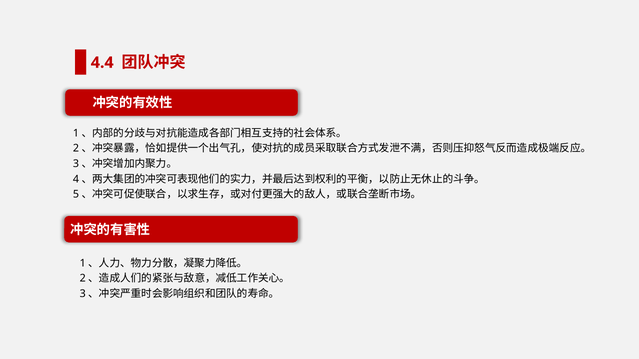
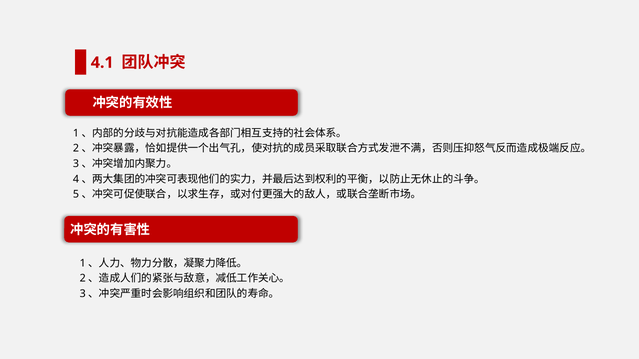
4.4: 4.4 -> 4.1 (102, 63)
